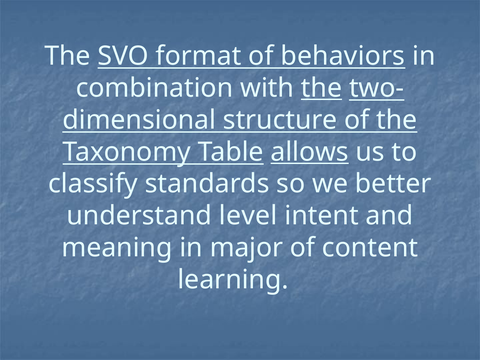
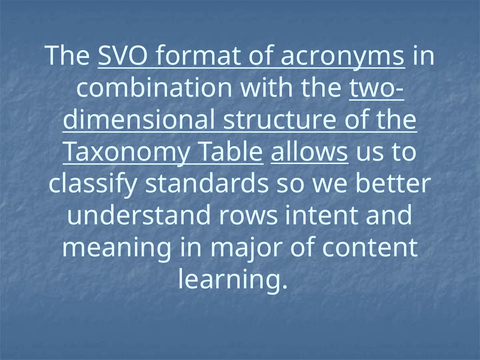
behaviors: behaviors -> acronyms (343, 56)
the underline: present -> none (322, 88)
level: level -> rows (248, 216)
